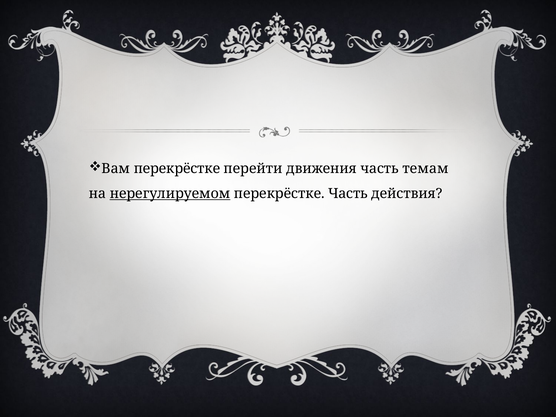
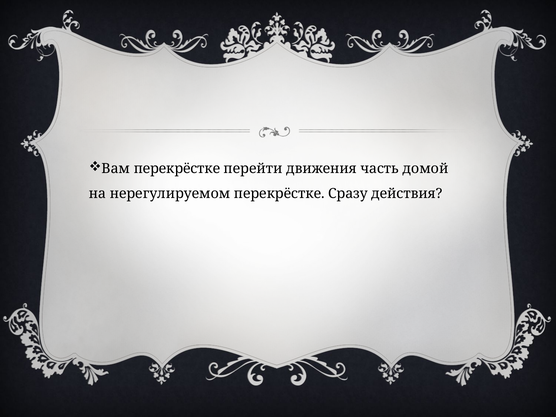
темам: темам -> домой (426, 169)
нерегулируемом underline: present -> none (170, 194)
перекрёстке Часть: Часть -> Сразу (348, 194)
